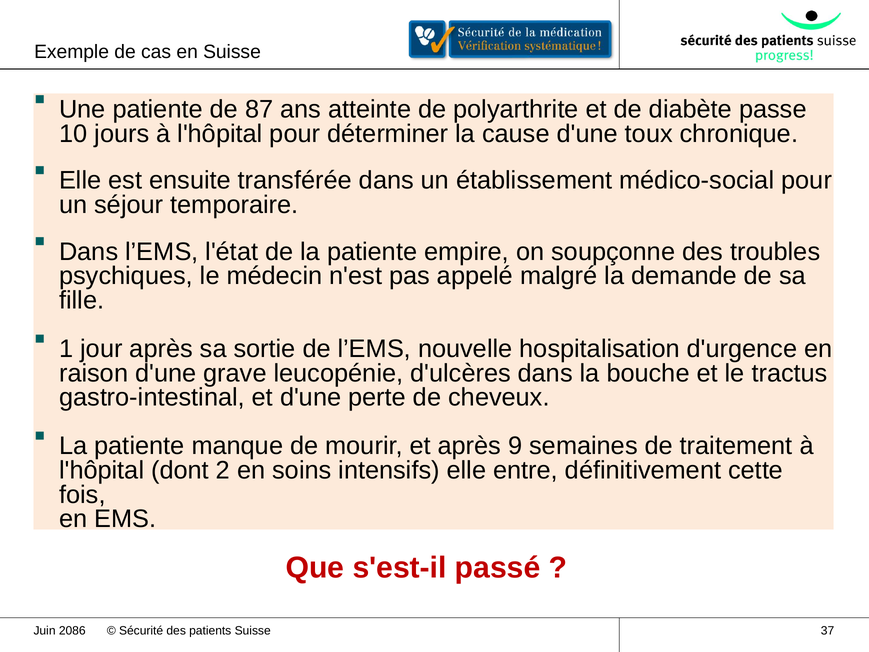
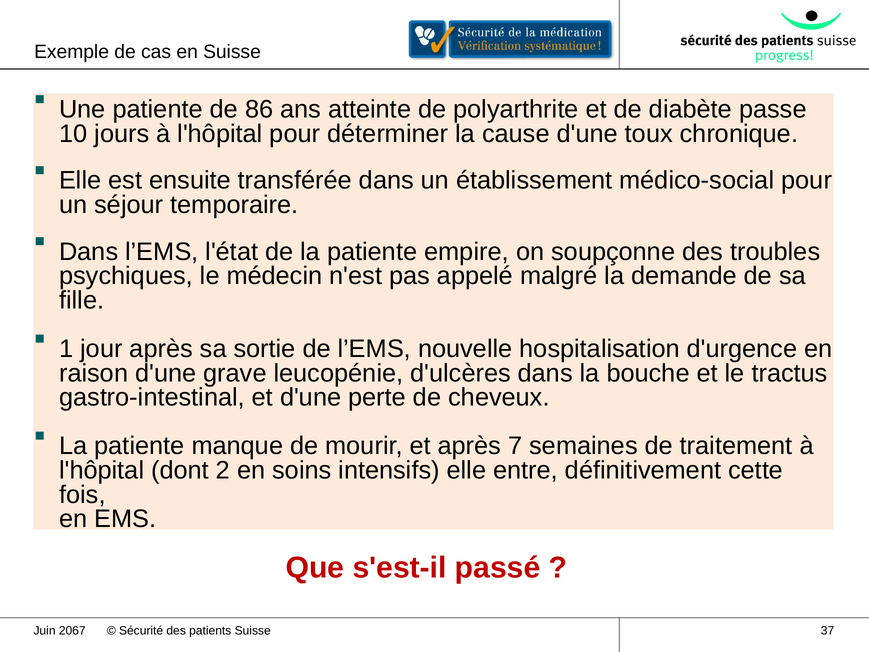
87: 87 -> 86 (259, 109)
9: 9 -> 7 (515, 446)
2086: 2086 -> 2067 (72, 631)
